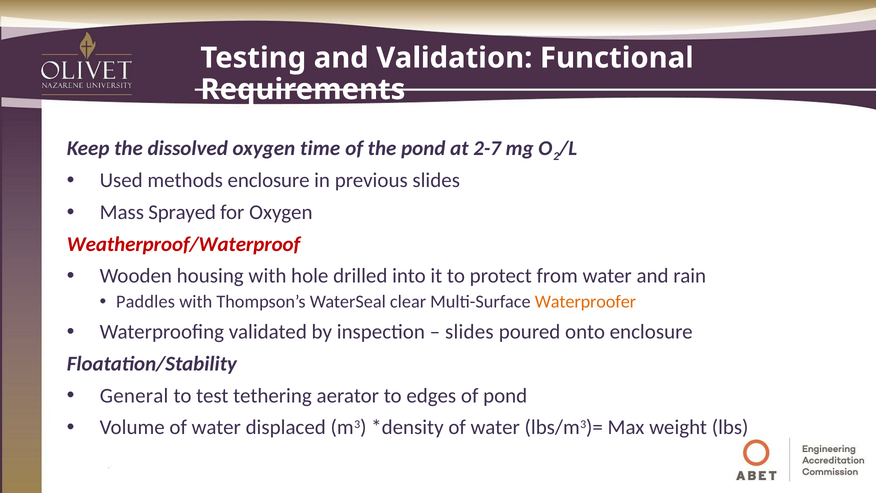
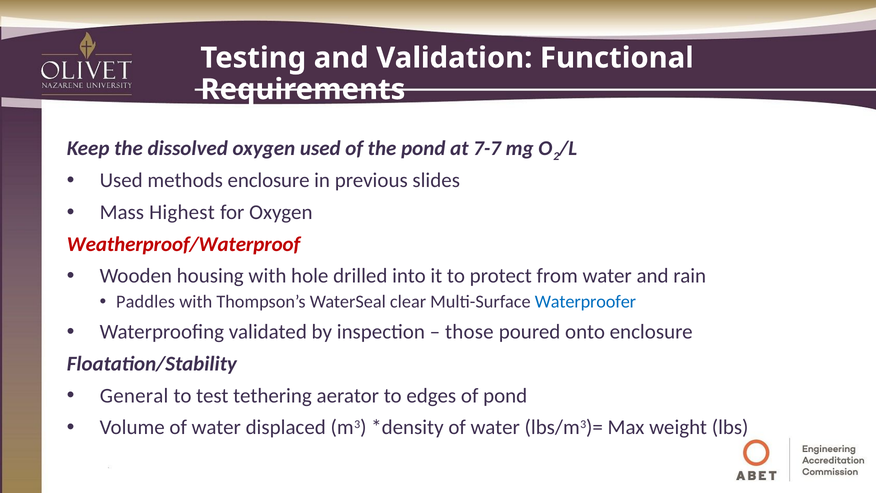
oxygen time: time -> used (320, 148)
2-7: 2-7 -> 7-7 (487, 148)
Sprayed: Sprayed -> Highest (182, 212)
Waterproofer colour: orange -> blue (585, 302)
slides: slides -> those (469, 332)
